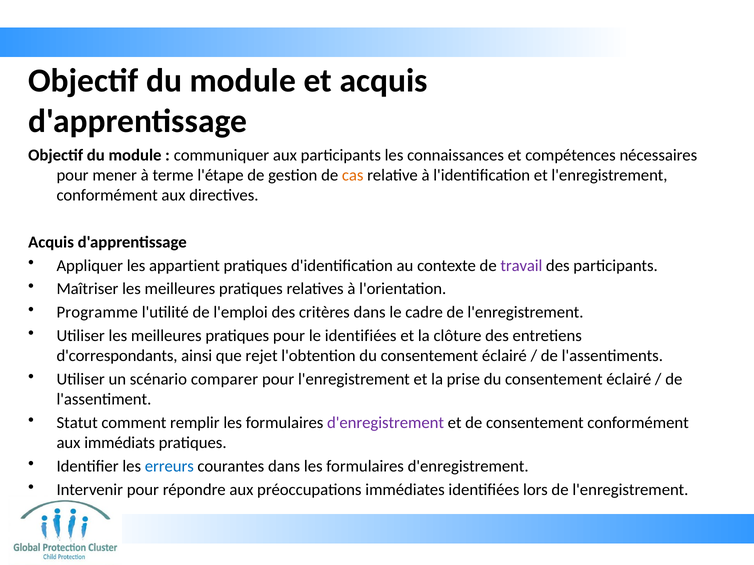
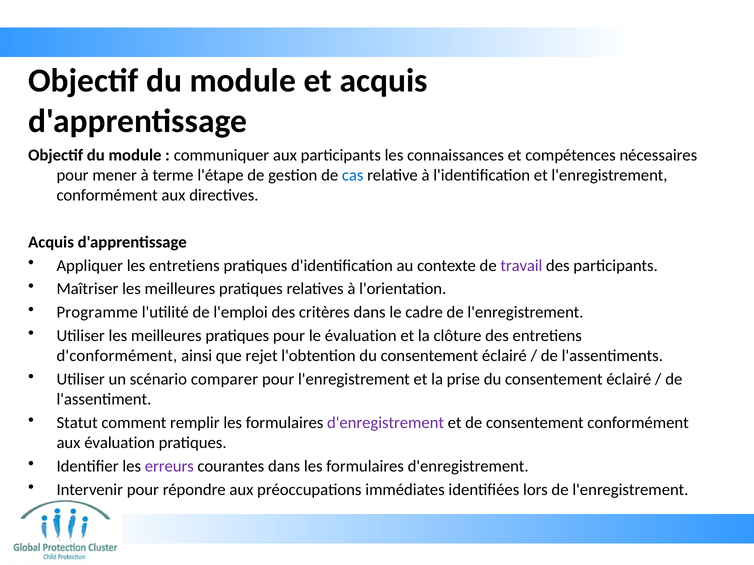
cas colour: orange -> blue (353, 175)
les appartient: appartient -> entretiens (184, 266)
le identifiées: identifiées -> évaluation (361, 336)
d'correspondants: d'correspondants -> d'conformément (117, 356)
aux immédiats: immédiats -> évaluation (120, 443)
erreurs colour: blue -> purple (169, 467)
